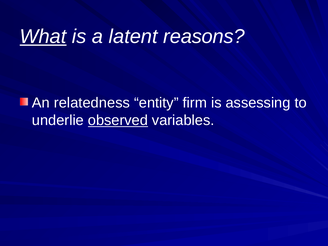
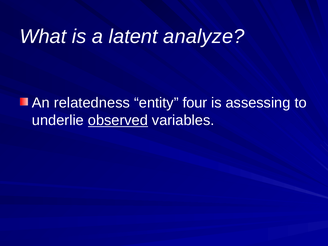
What underline: present -> none (43, 36)
reasons: reasons -> analyze (204, 36)
firm: firm -> four (195, 103)
